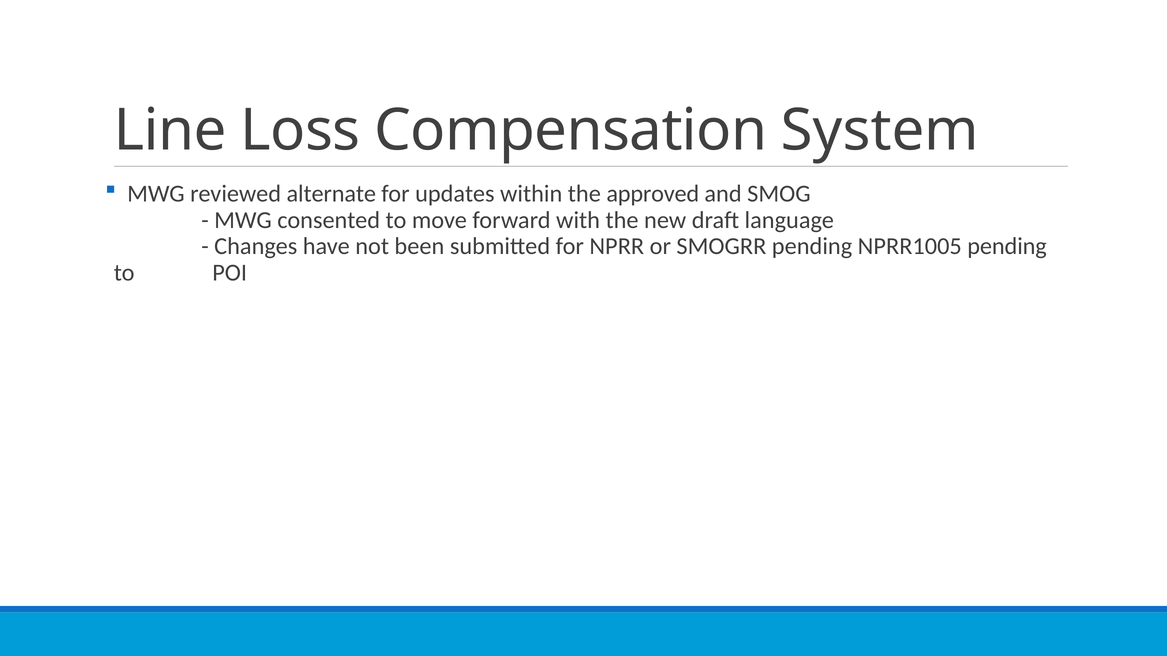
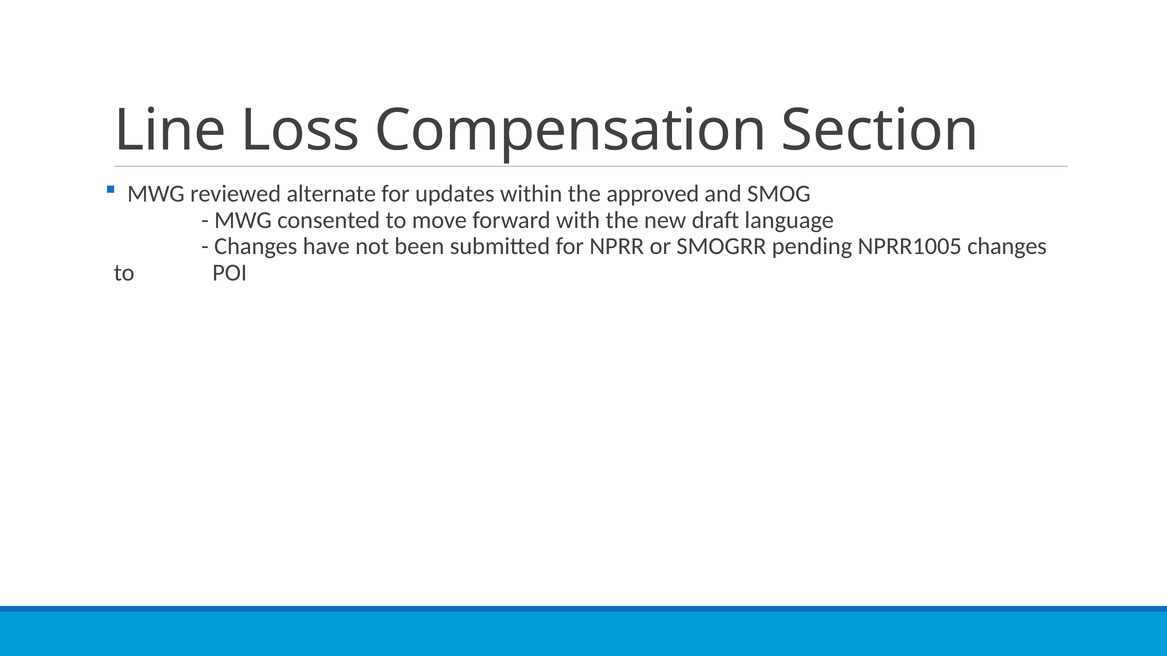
System: System -> Section (880, 131)
NPRR1005 pending: pending -> changes (1007, 247)
